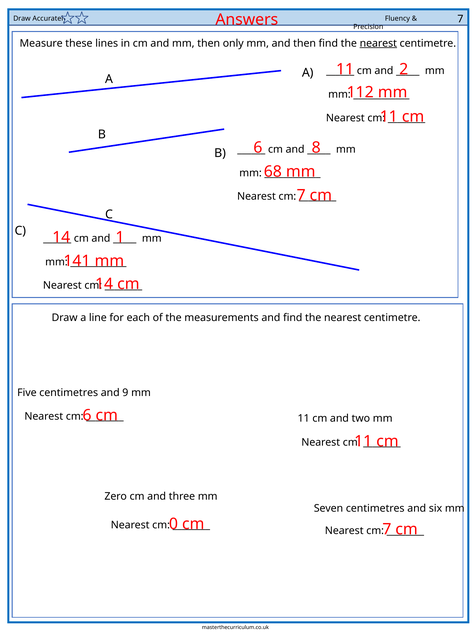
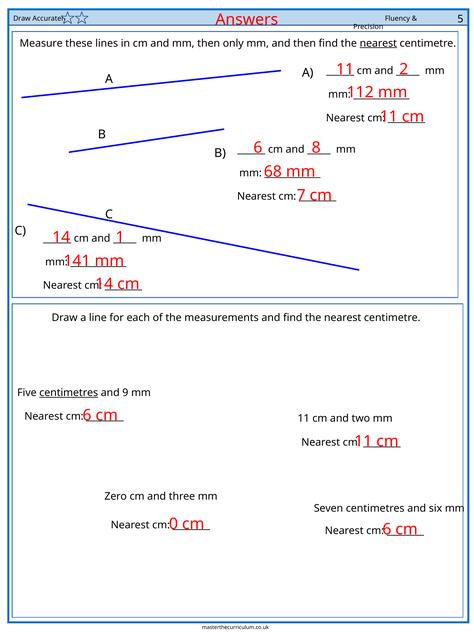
7: 7 -> 5 (460, 19)
centimetres underline: none -> present (69, 393)
7: 7 -> 6 (387, 529)
